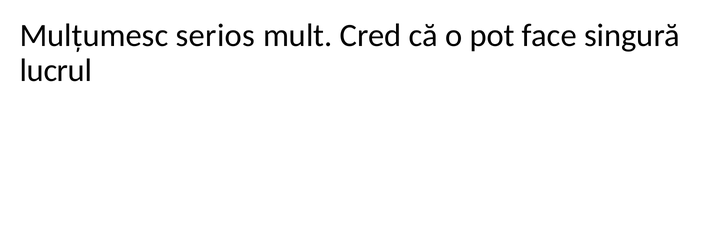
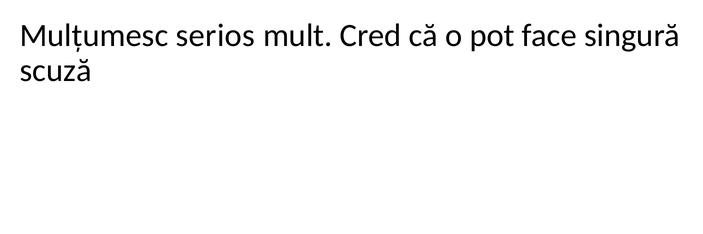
lucrul: lucrul -> scuză (56, 71)
